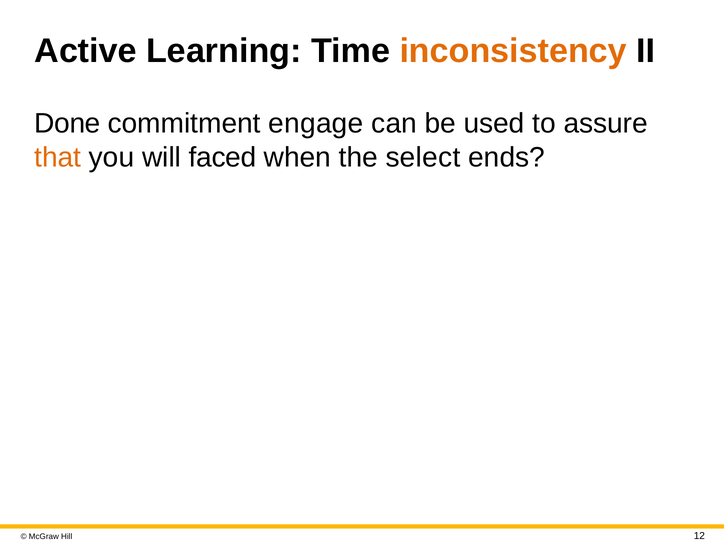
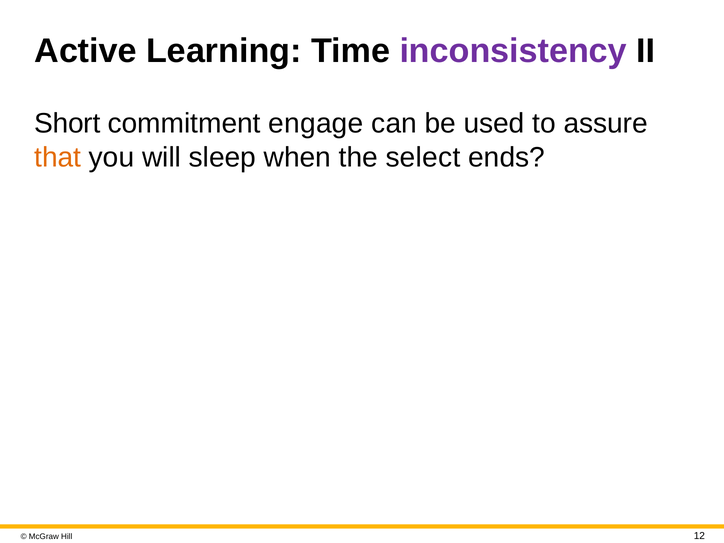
inconsistency colour: orange -> purple (513, 51)
Done: Done -> Short (67, 124)
faced: faced -> sleep (222, 157)
